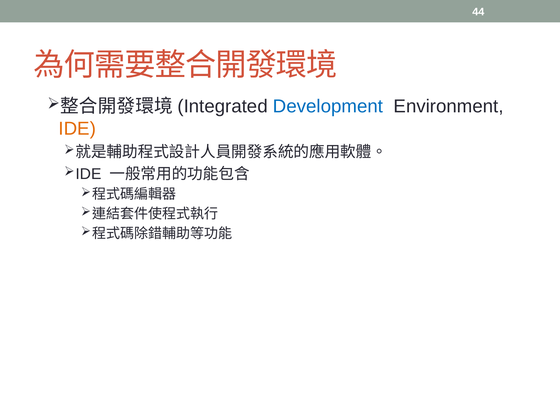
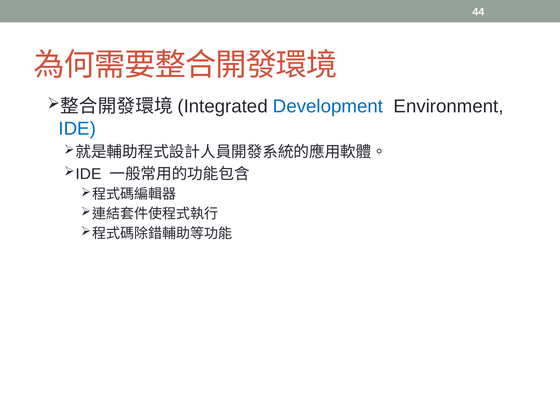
IDE colour: orange -> blue (77, 129)
